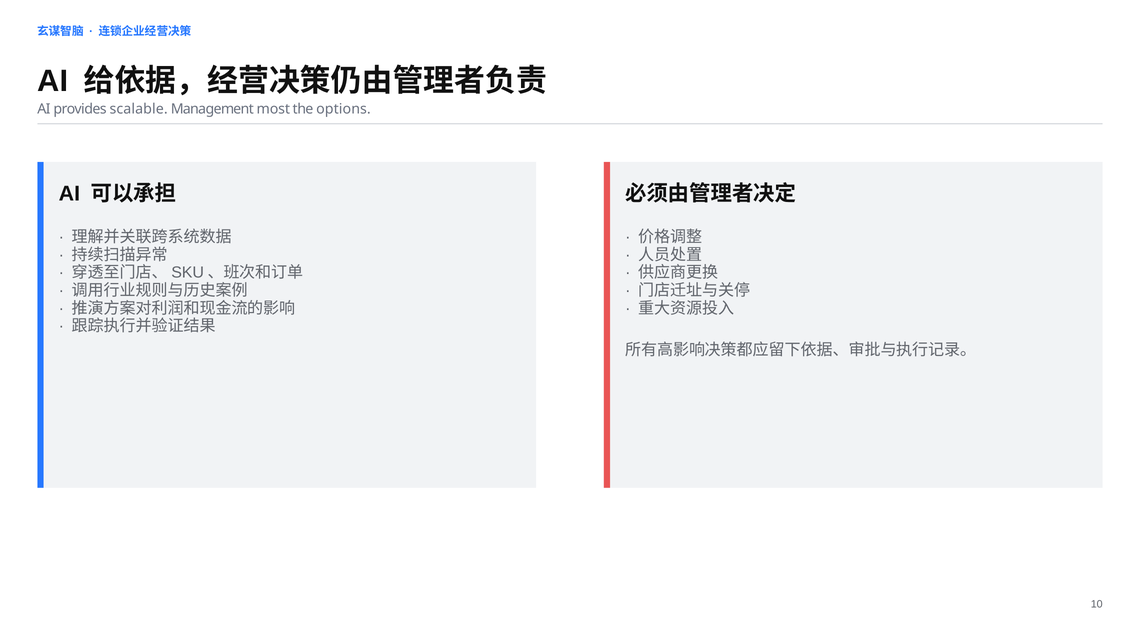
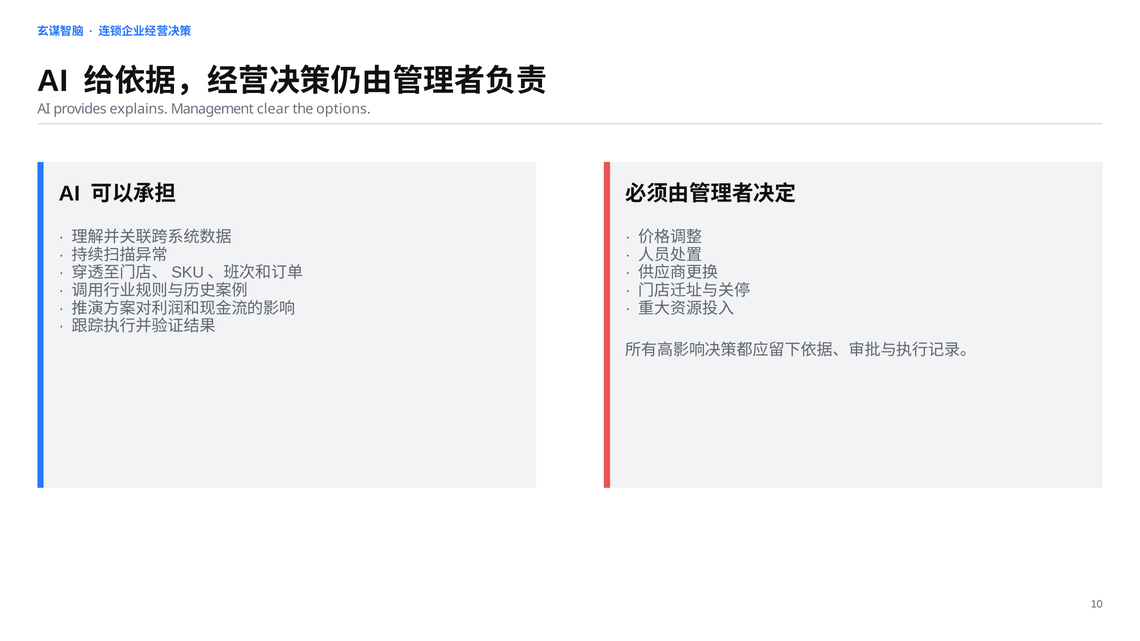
scalable: scalable -> explains (139, 109)
most: most -> clear (273, 109)
